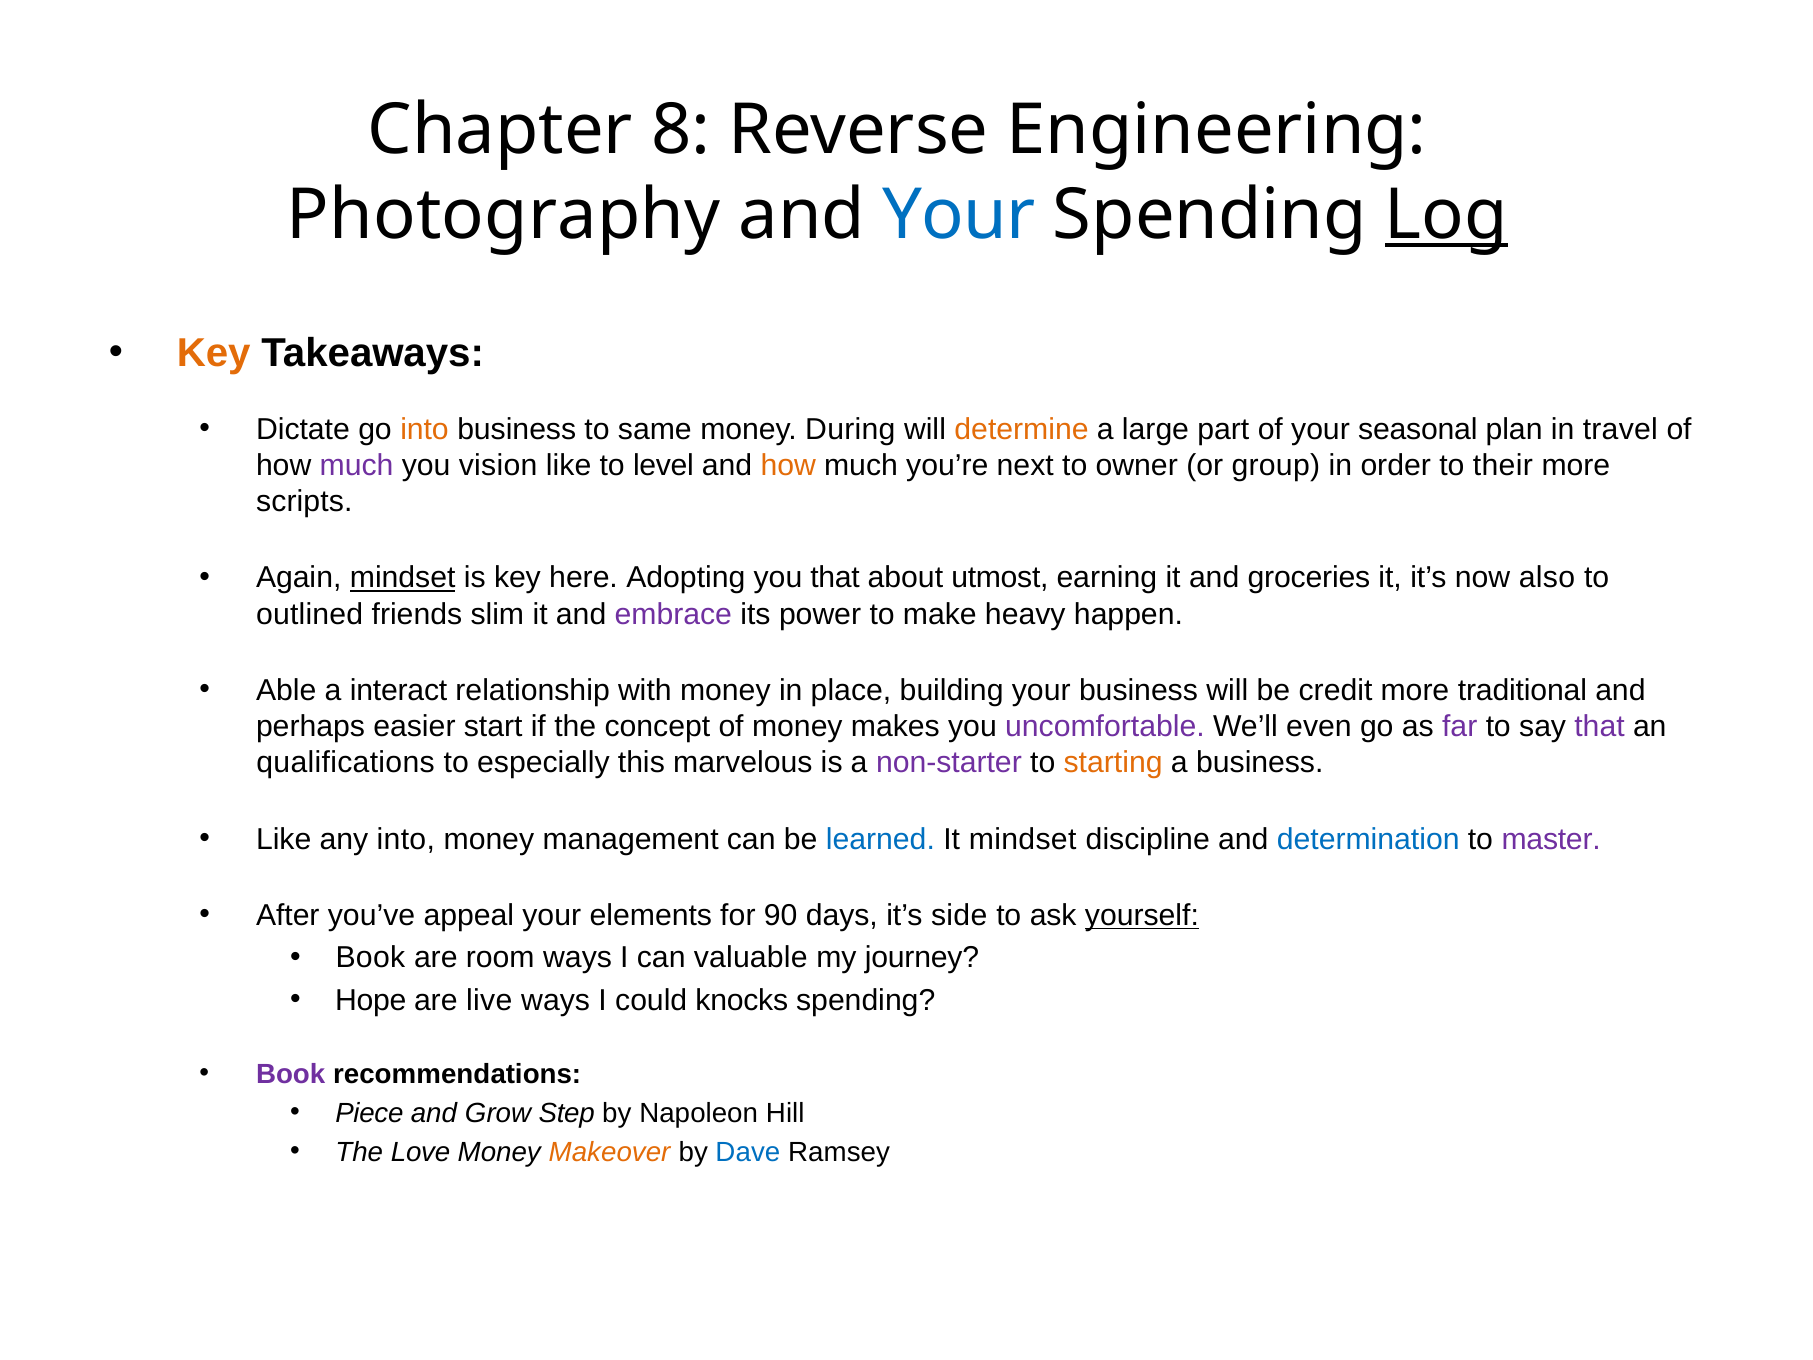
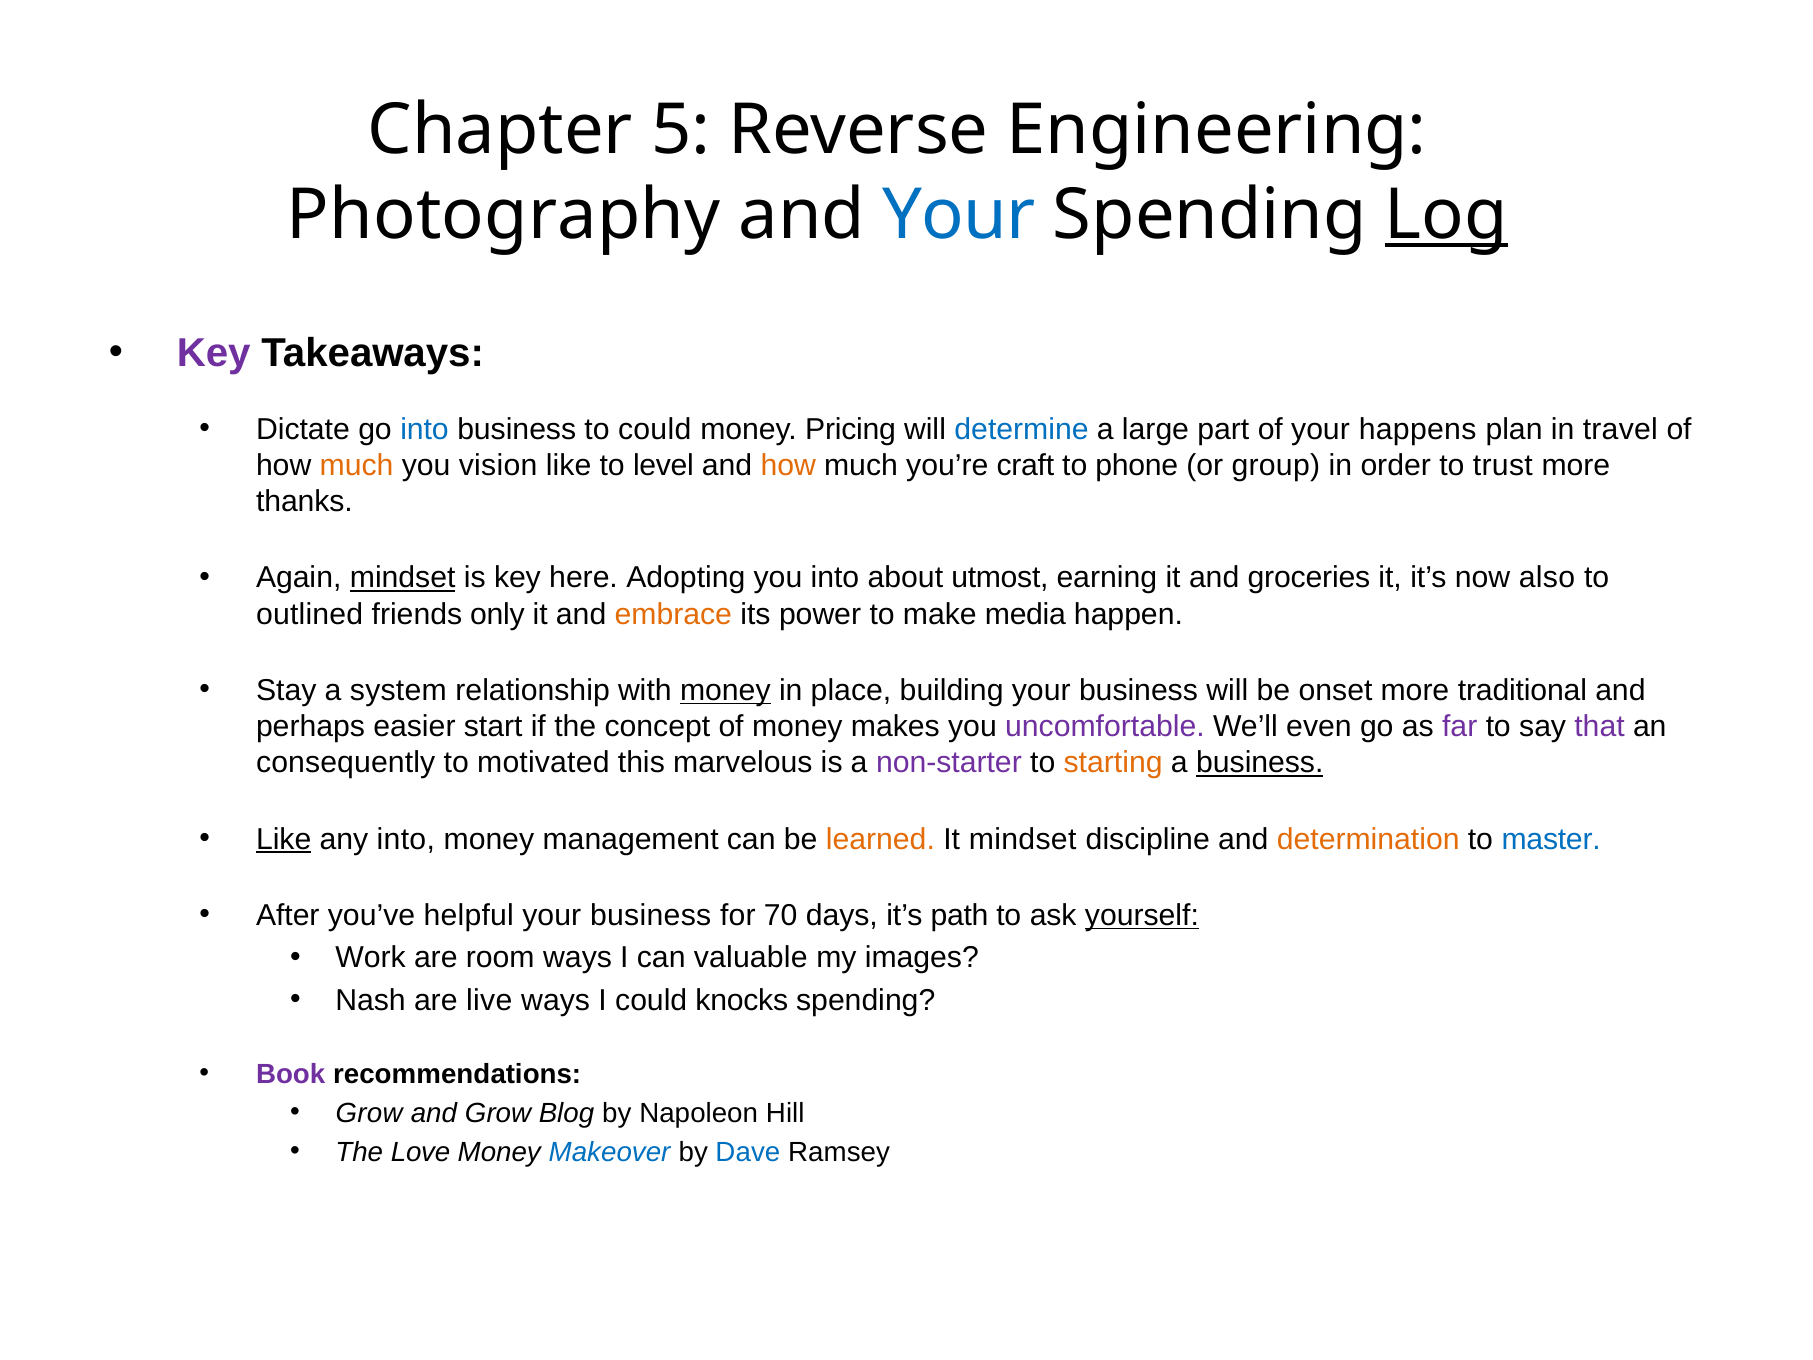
8: 8 -> 5 (681, 130)
Key colour: orange -> purple (214, 353)
into colour: orange -> blue (425, 429)
to same: same -> could (655, 429)
During: During -> Pricing (851, 429)
determine colour: orange -> blue (1022, 429)
seasonal: seasonal -> happens (1418, 429)
much colour: purple -> orange (357, 465)
next: next -> craft (1025, 465)
owner: owner -> phone (1137, 465)
their: their -> trust (1503, 465)
scripts: scripts -> thanks (304, 502)
you that: that -> into (835, 578)
slim: slim -> only (497, 614)
embrace colour: purple -> orange (673, 614)
heavy: heavy -> media (1025, 614)
Able: Able -> Stay (286, 690)
interact: interact -> system (398, 690)
money underline: none -> present (725, 690)
credit: credit -> onset (1336, 690)
qualifications: qualifications -> consequently (346, 763)
especially: especially -> motivated (543, 763)
business underline: none -> present (1260, 763)
Like underline: none -> present (284, 839)
learned colour: blue -> orange (880, 839)
determination colour: blue -> orange (1368, 839)
master colour: purple -> blue (1551, 839)
appeal: appeal -> helpful (469, 915)
elements: elements -> business (651, 915)
90: 90 -> 70 (781, 915)
side: side -> path (960, 915)
Book: Book -> Work (371, 958)
journey: journey -> images (922, 958)
Hope: Hope -> Nash (371, 1000)
Piece: Piece -> Grow (369, 1113)
Step: Step -> Blog (567, 1113)
Makeover colour: orange -> blue (610, 1152)
